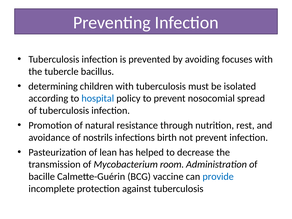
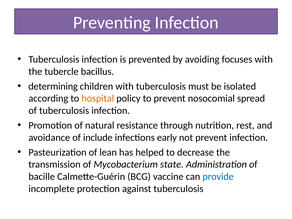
hospital colour: blue -> orange (98, 98)
nostrils: nostrils -> include (98, 138)
birth: birth -> early (167, 138)
room: room -> state (172, 164)
